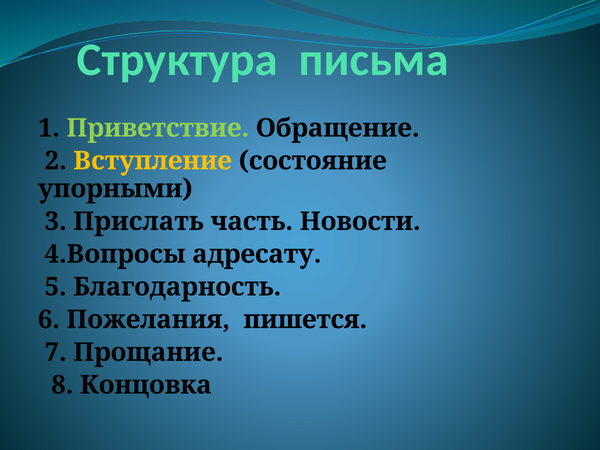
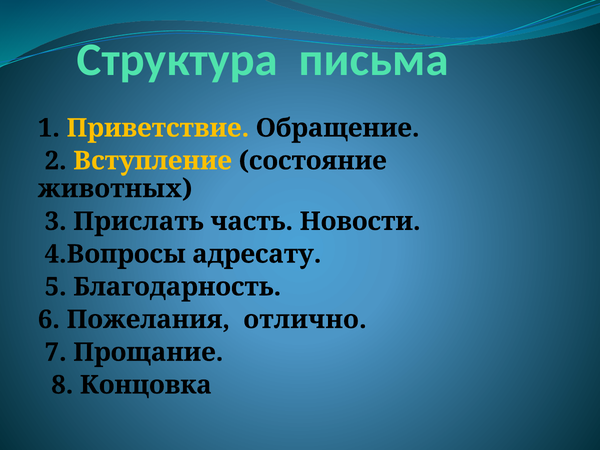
Приветствие colour: light green -> yellow (158, 128)
упорными: упорными -> животных (115, 189)
пишется: пишется -> отлично (305, 320)
